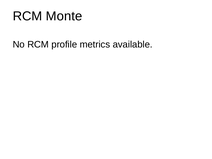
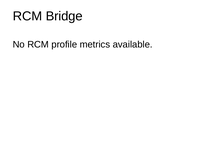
Monte: Monte -> Bridge (64, 16)
